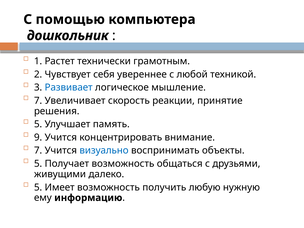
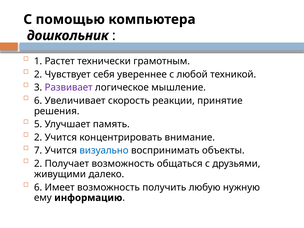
Развивает colour: blue -> purple (69, 87)
7: 7 -> 6 (38, 101)
9: 9 -> 2 (38, 137)
5: 5 -> 2 (38, 164)
5: 5 -> 6 (38, 187)
